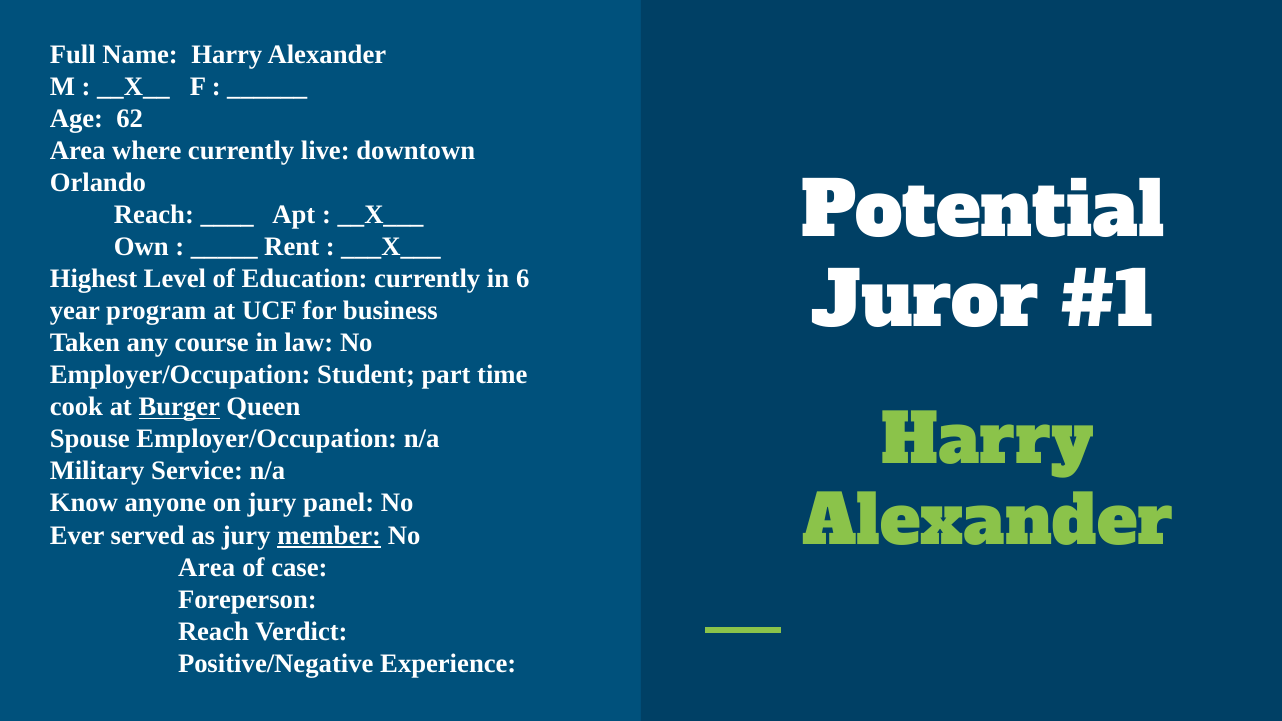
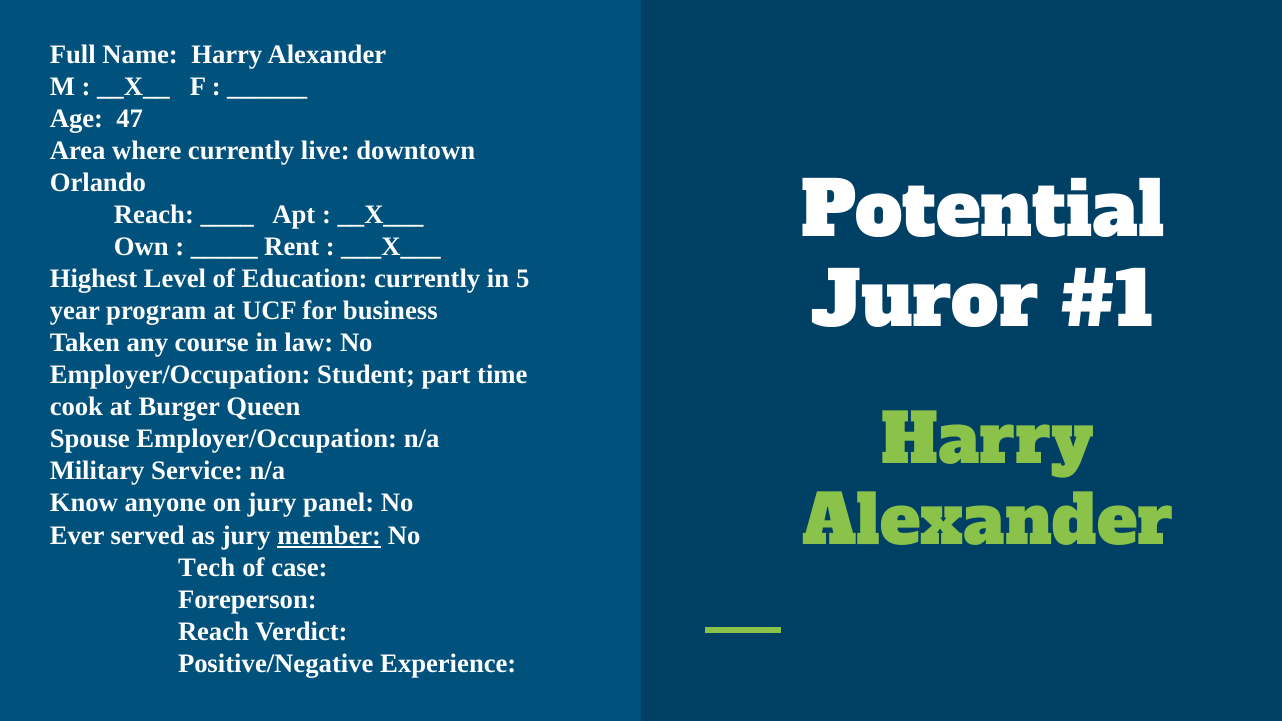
62: 62 -> 47 (130, 119)
6: 6 -> 5 (523, 279)
Burger underline: present -> none (179, 407)
Area: Area -> Tech (207, 567)
